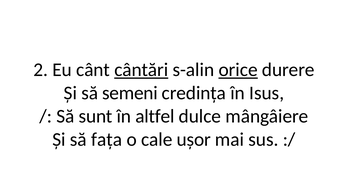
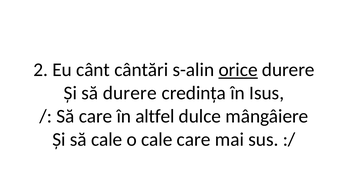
cântări underline: present -> none (141, 70)
să semeni: semeni -> durere (130, 93)
Să sunt: sunt -> care (96, 116)
să fața: fața -> cale (107, 139)
cale ușor: ușor -> care (194, 139)
